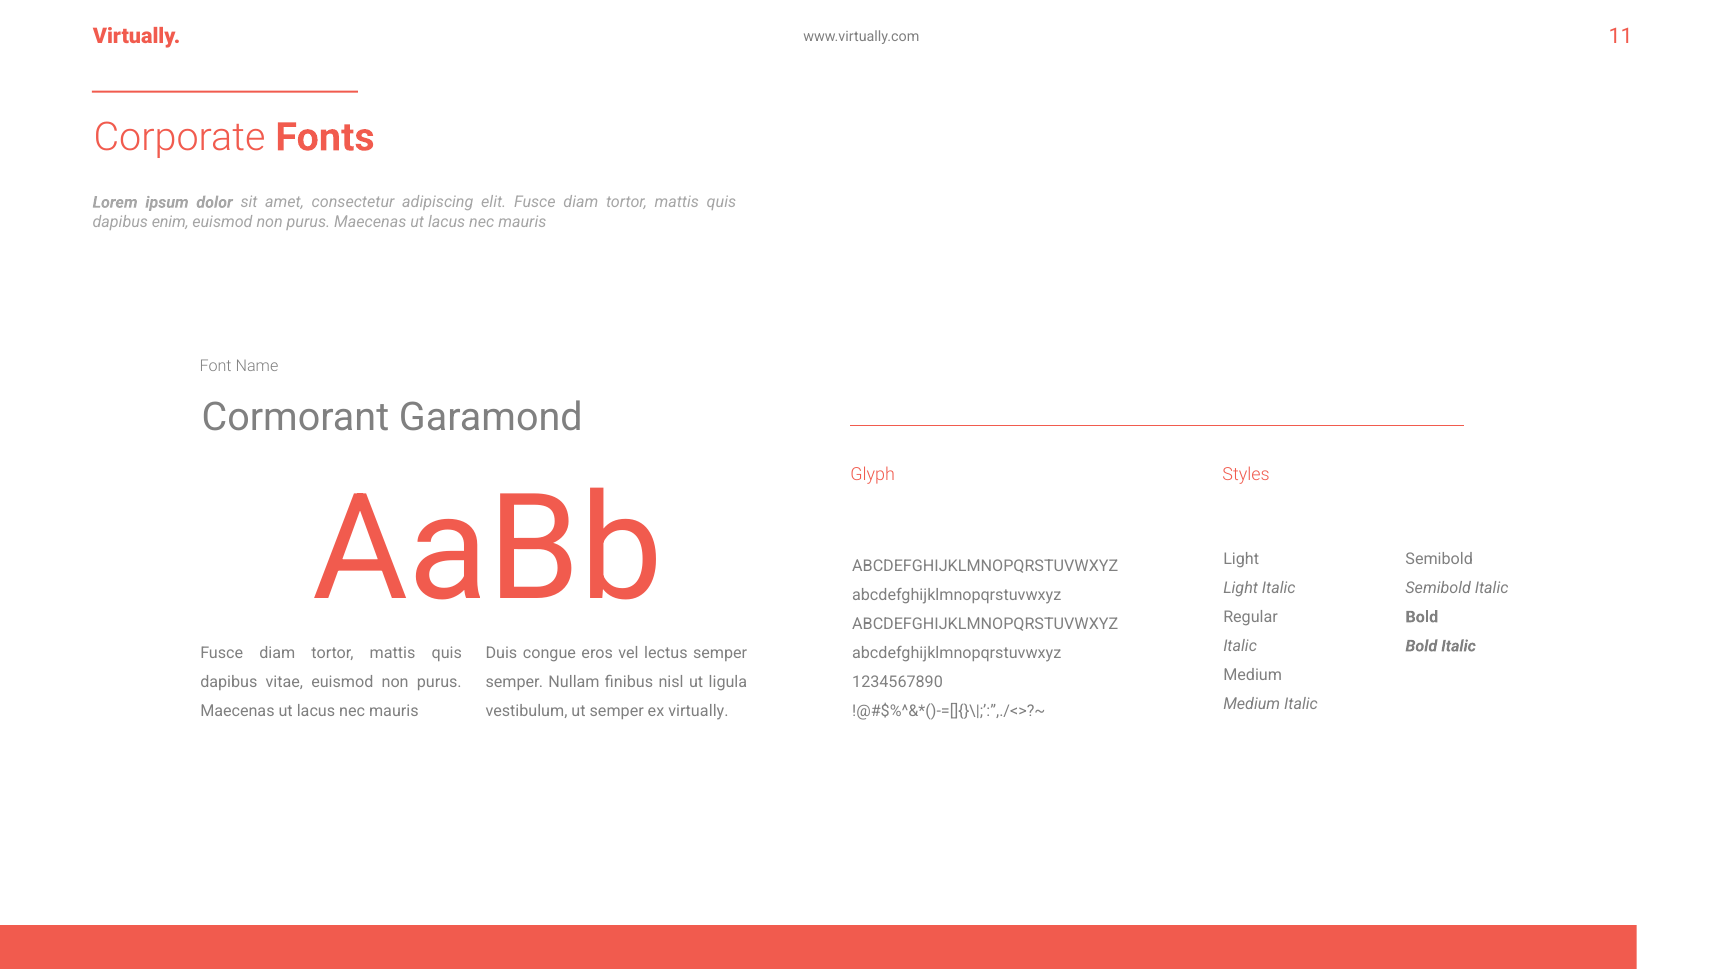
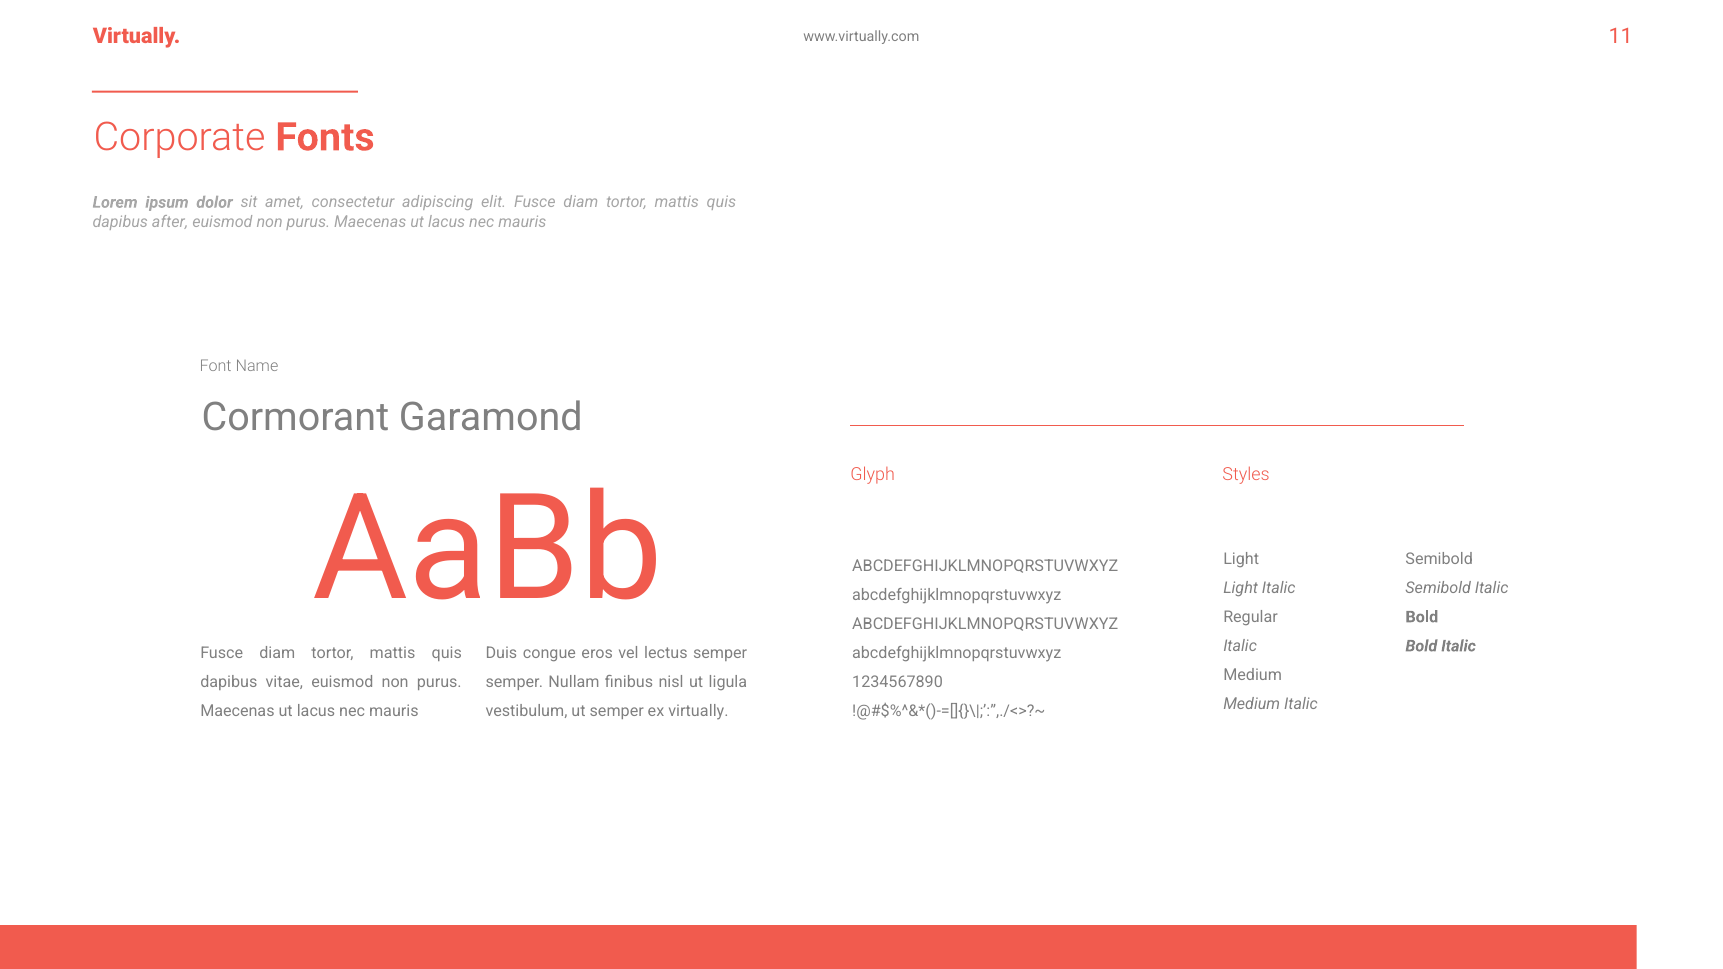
enim: enim -> after (170, 222)
